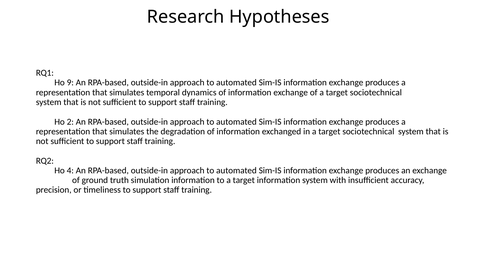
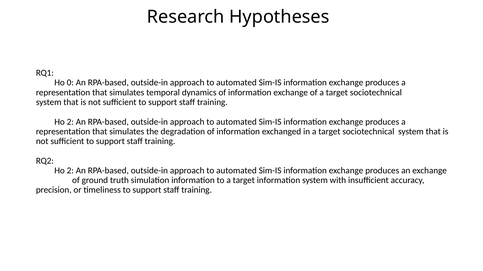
9: 9 -> 0 (70, 83)
4: 4 -> 2 (70, 171)
